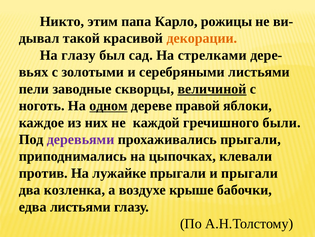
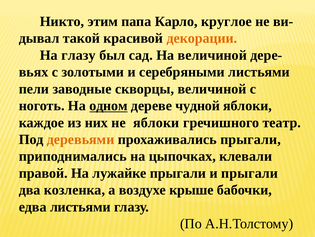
рожицы: рожицы -> круглое (226, 21)
На стрелками: стрелками -> величиной (212, 55)
величиной underline: present -> none (212, 89)
правой: правой -> чудной (198, 105)
не каждой: каждой -> яблоки (156, 122)
были: были -> театр (282, 122)
деревьями colour: purple -> orange (81, 139)
против: против -> правой (43, 173)
